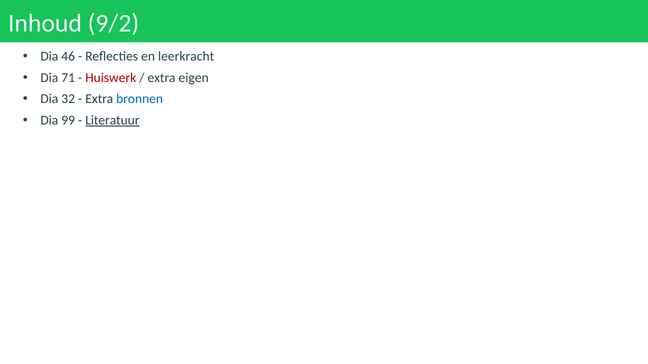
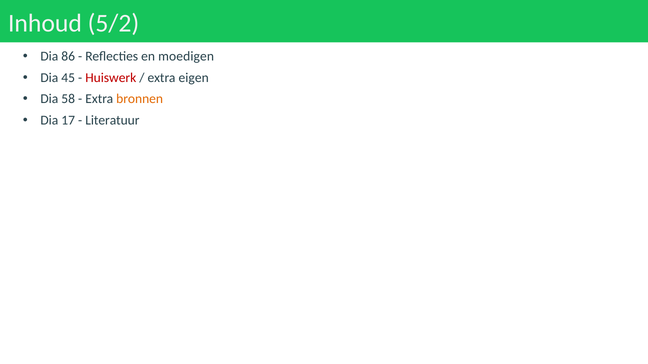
9/2: 9/2 -> 5/2 (113, 23)
46: 46 -> 86 (68, 57)
leerkracht: leerkracht -> moedigen (186, 57)
71: 71 -> 45 (68, 78)
32: 32 -> 58 (68, 99)
bronnen colour: blue -> orange (140, 99)
99: 99 -> 17 (68, 121)
Literatuur underline: present -> none (112, 121)
